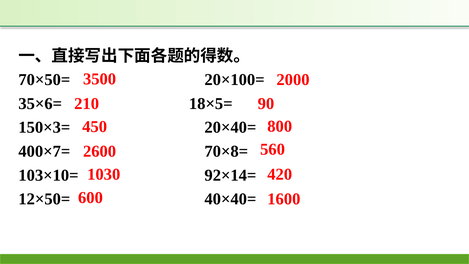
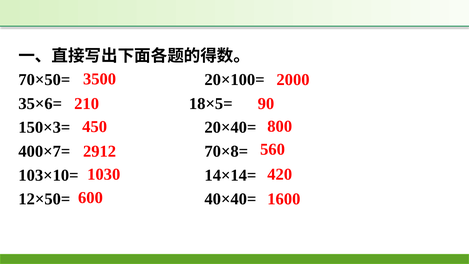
2600: 2600 -> 2912 (100, 151)
92×14=: 92×14= -> 14×14= (230, 175)
